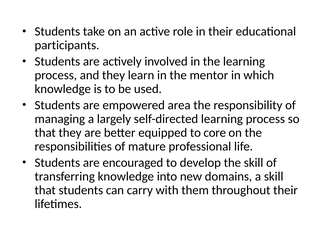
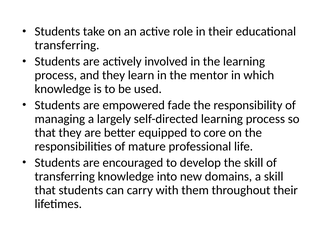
participants: participants -> transferring (67, 45)
area: area -> fade (179, 105)
